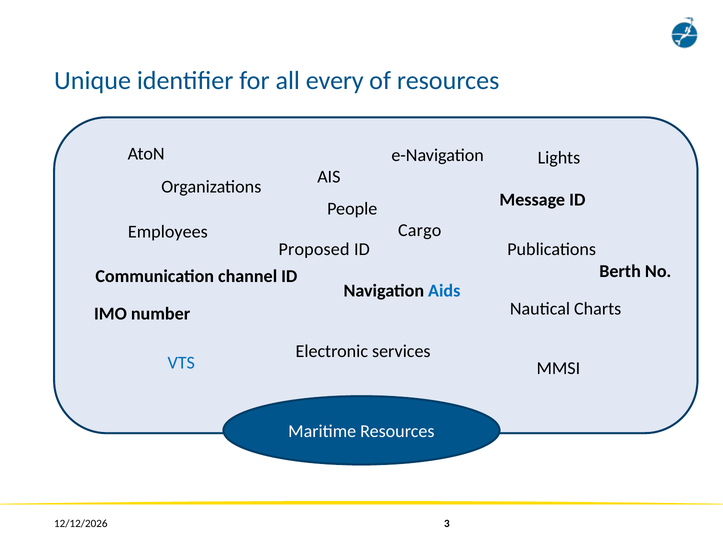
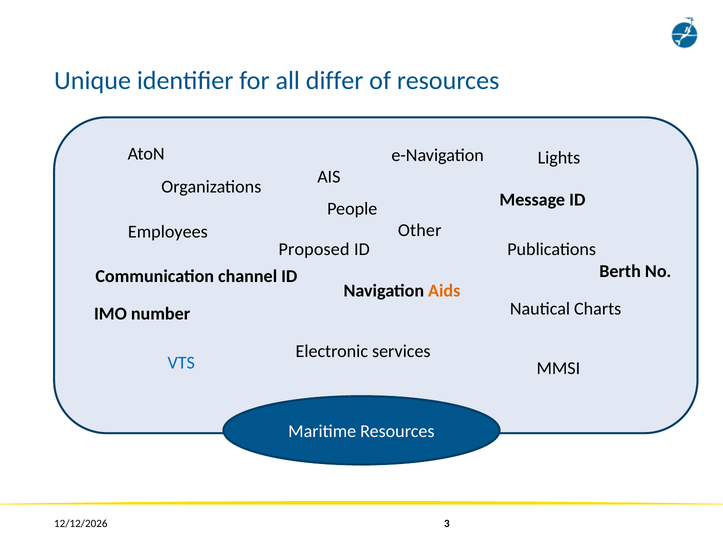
every: every -> differ (335, 81)
Cargo: Cargo -> Other (420, 230)
Aids colour: blue -> orange (444, 291)
